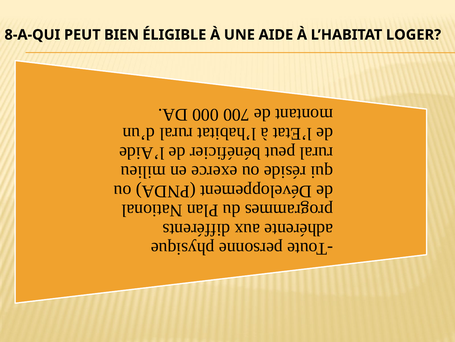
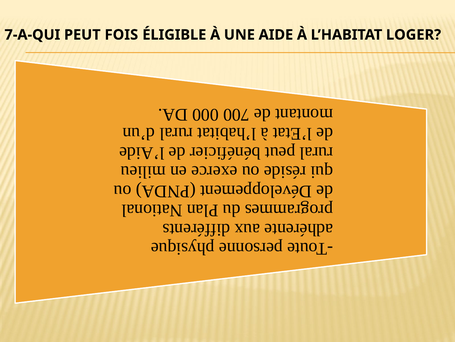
8-A-QUI: 8-A-QUI -> 7-A-QUI (32, 35)
BIEN: BIEN -> FOIS (121, 35)
